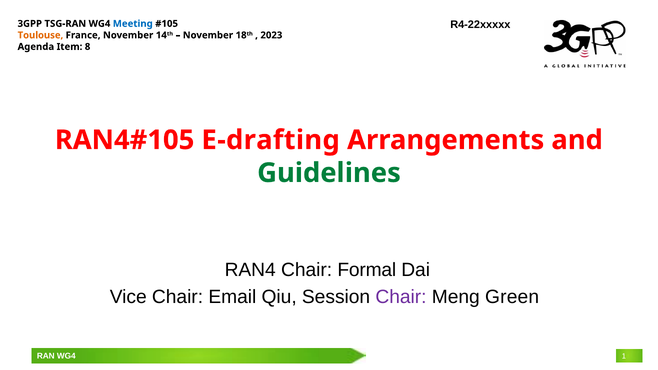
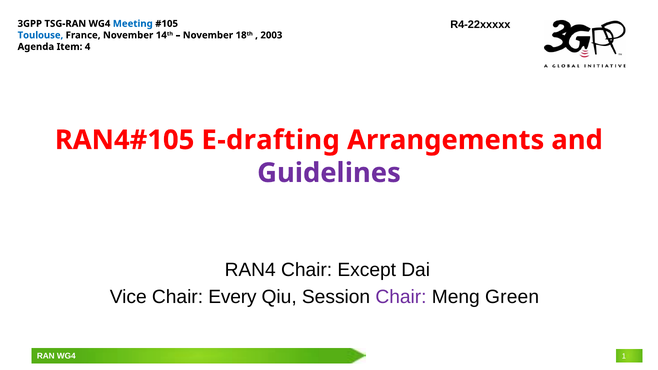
Toulouse colour: orange -> blue (40, 35)
2023: 2023 -> 2003 (271, 35)
8: 8 -> 4 (88, 47)
Guidelines colour: green -> purple (329, 173)
Formal: Formal -> Except (367, 270)
Email: Email -> Every (232, 297)
